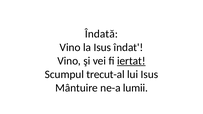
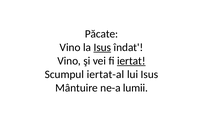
Îndată: Îndată -> Păcate (102, 34)
Isus underline: none -> present (102, 47)
trecut-al: trecut-al -> iertat-al (105, 74)
